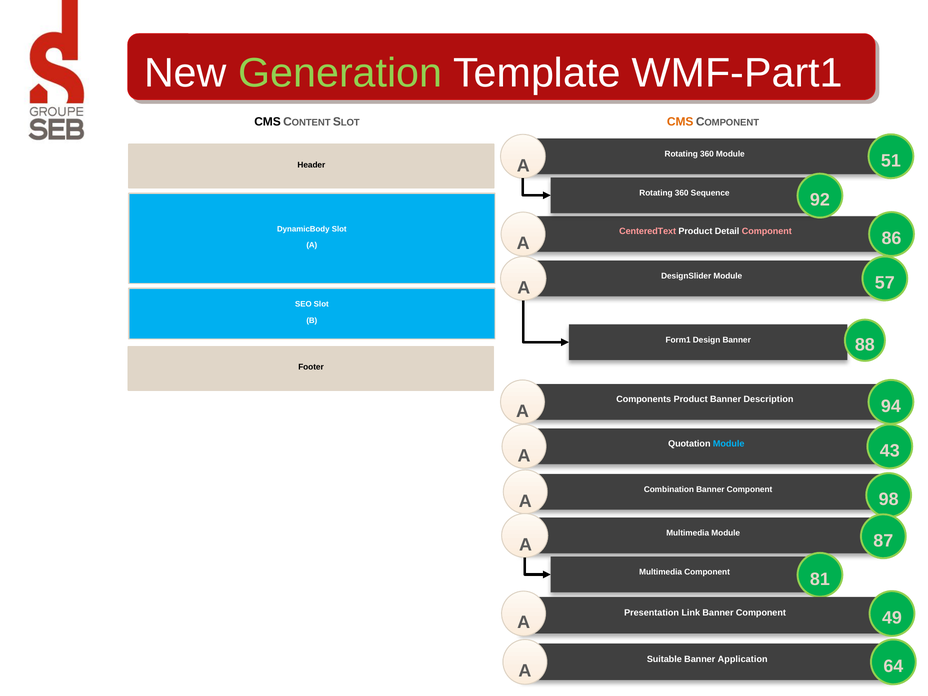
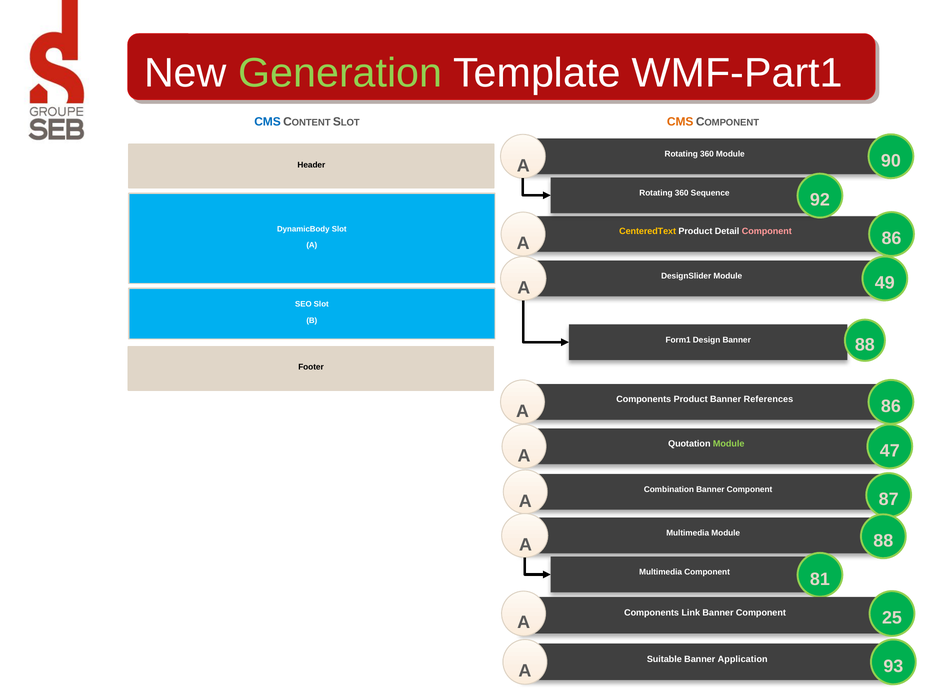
CMS colour: black -> blue (268, 122)
51: 51 -> 90 (891, 161)
CenteredText colour: pink -> yellow (648, 231)
57: 57 -> 49 (885, 283)
Description: Description -> References (768, 399)
94: 94 -> 86 (891, 406)
Module colour: light blue -> light green (729, 444)
43: 43 -> 47 (890, 451)
98: 98 -> 87 (889, 499)
A 87: 87 -> 88 (883, 541)
Presentation: Presentation -> Components (652, 613)
49: 49 -> 25 (892, 618)
64: 64 -> 93 (893, 666)
